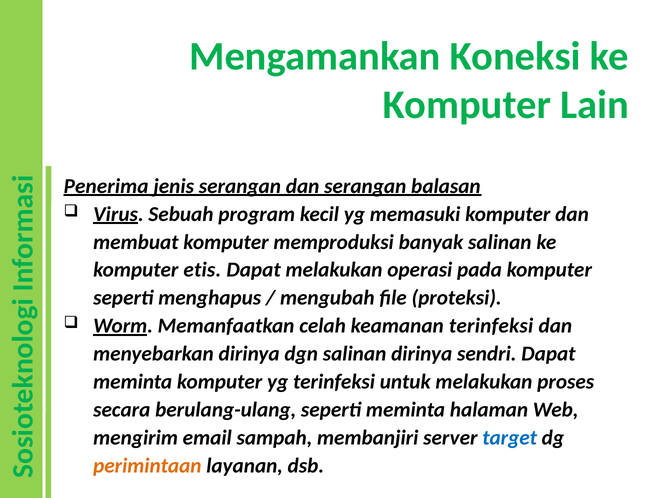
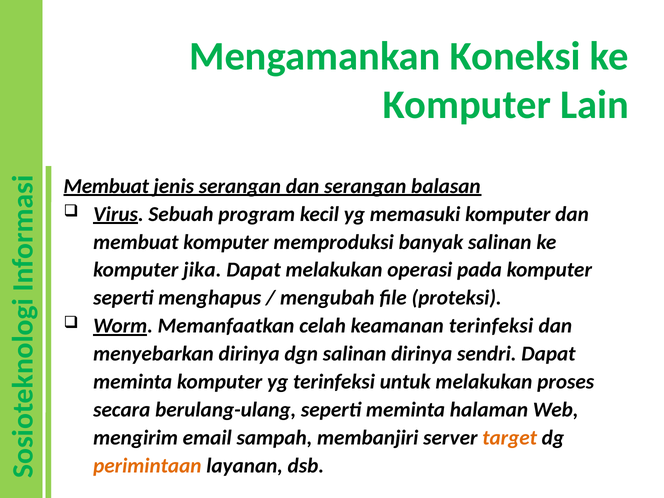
Penerima: Penerima -> Membuat (106, 186)
etis: etis -> jika (202, 270)
target colour: blue -> orange (510, 438)
